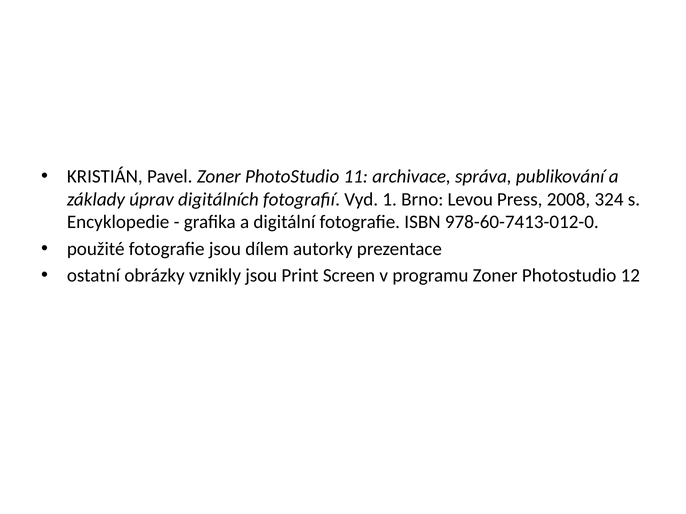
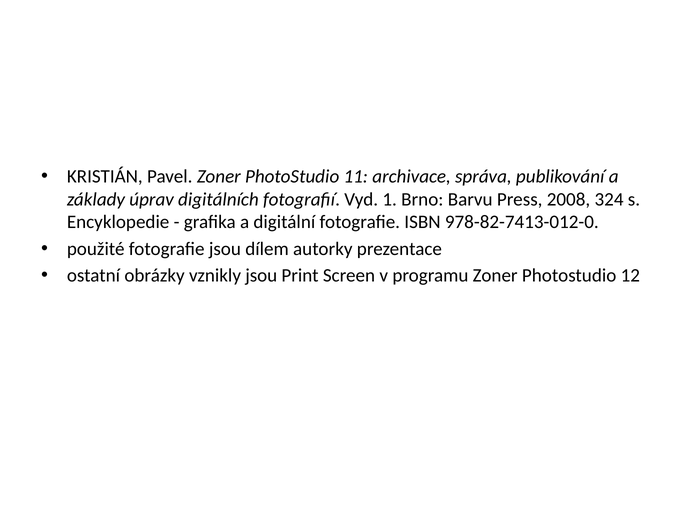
Levou: Levou -> Barvu (470, 200)
978-60-7413-012-0: 978-60-7413-012-0 -> 978-82-7413-012-0 (522, 222)
